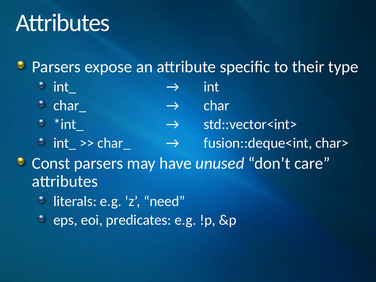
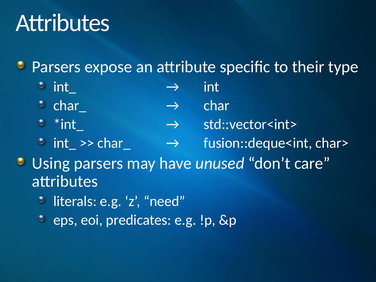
Const: Const -> Using (51, 163)
